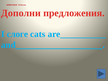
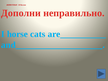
предложения: предложения -> неправильно (74, 13)
слоге: слоге -> horse (17, 34)
